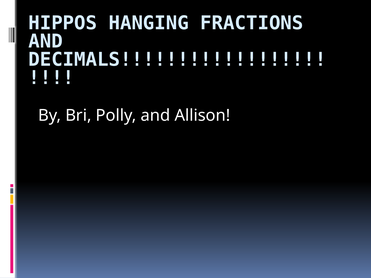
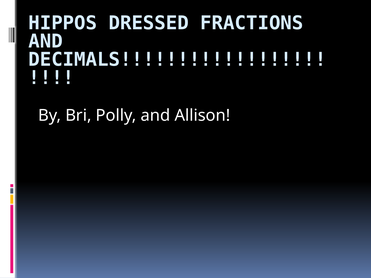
HANGING: HANGING -> DRESSED (149, 23)
